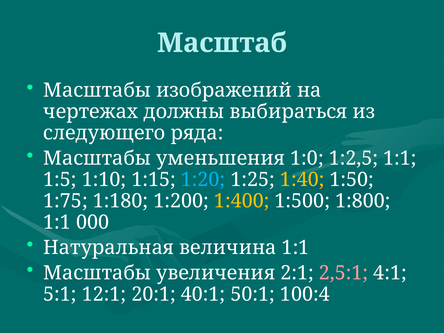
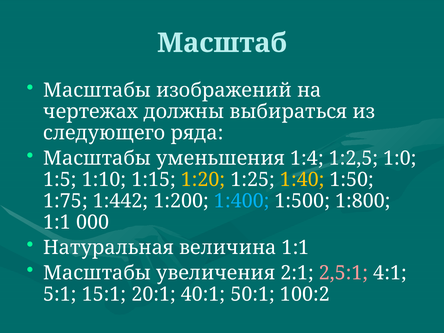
1:0: 1:0 -> 1:4 (307, 158)
1:2,5 1:1: 1:1 -> 1:0 (400, 158)
1:20 colour: light blue -> yellow (203, 180)
1:180: 1:180 -> 1:442 (121, 201)
1:400 colour: yellow -> light blue (242, 201)
12:1: 12:1 -> 15:1 (104, 294)
100:4: 100:4 -> 100:2 (305, 294)
